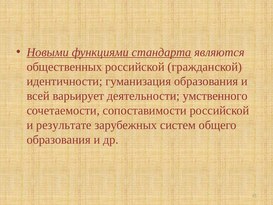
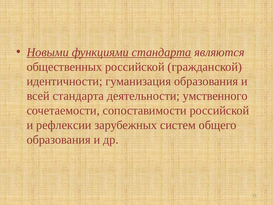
всей варьирует: варьирует -> стандарта (78, 96)
результате: результате -> рефлексии (64, 125)
